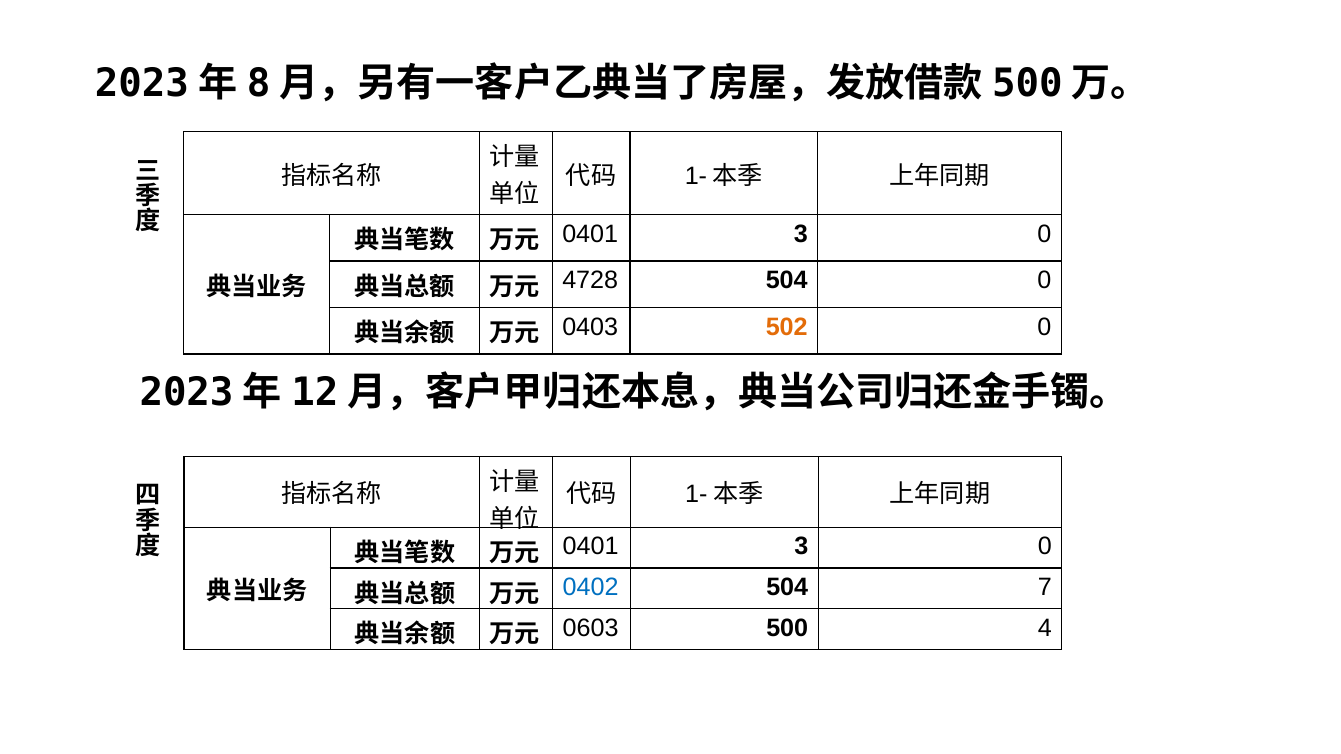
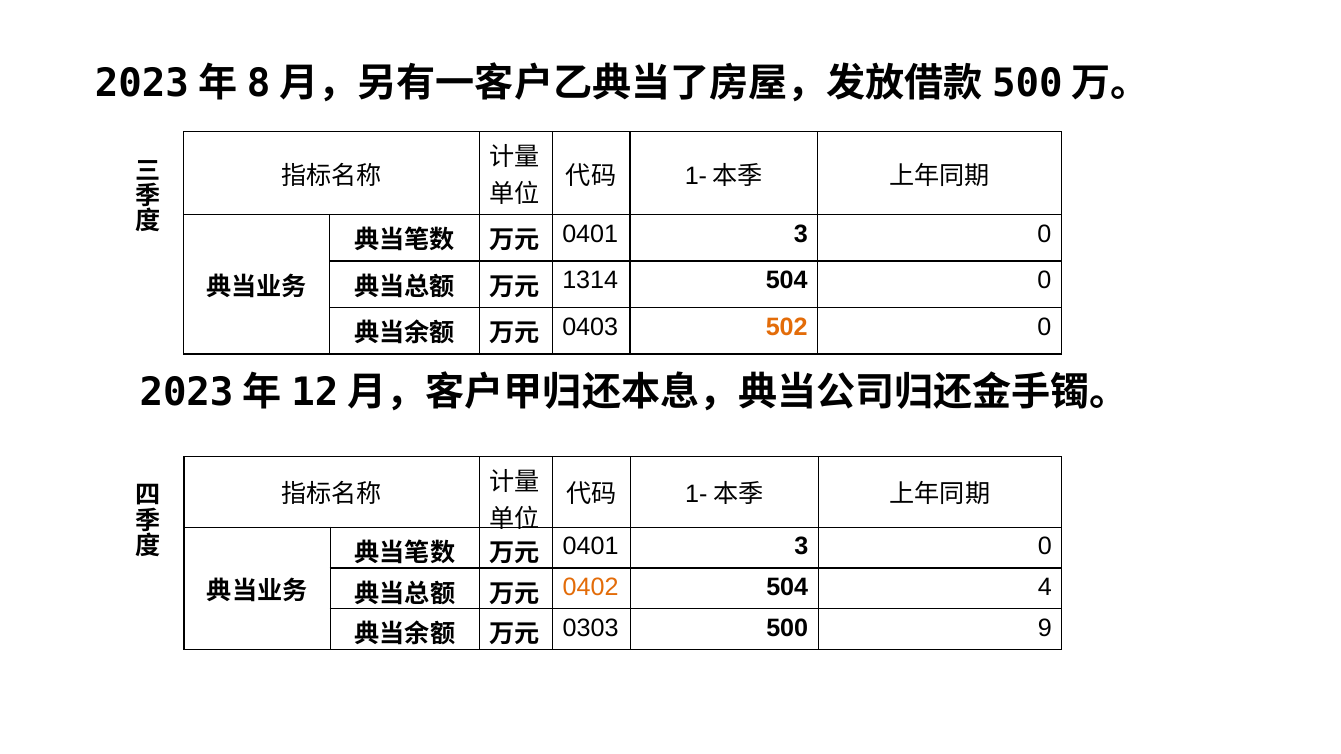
4728: 4728 -> 1314 (590, 281)
0402 colour: blue -> orange (591, 588)
7: 7 -> 4 (1045, 588)
0603: 0603 -> 0303 (591, 628)
4: 4 -> 9 (1045, 628)
